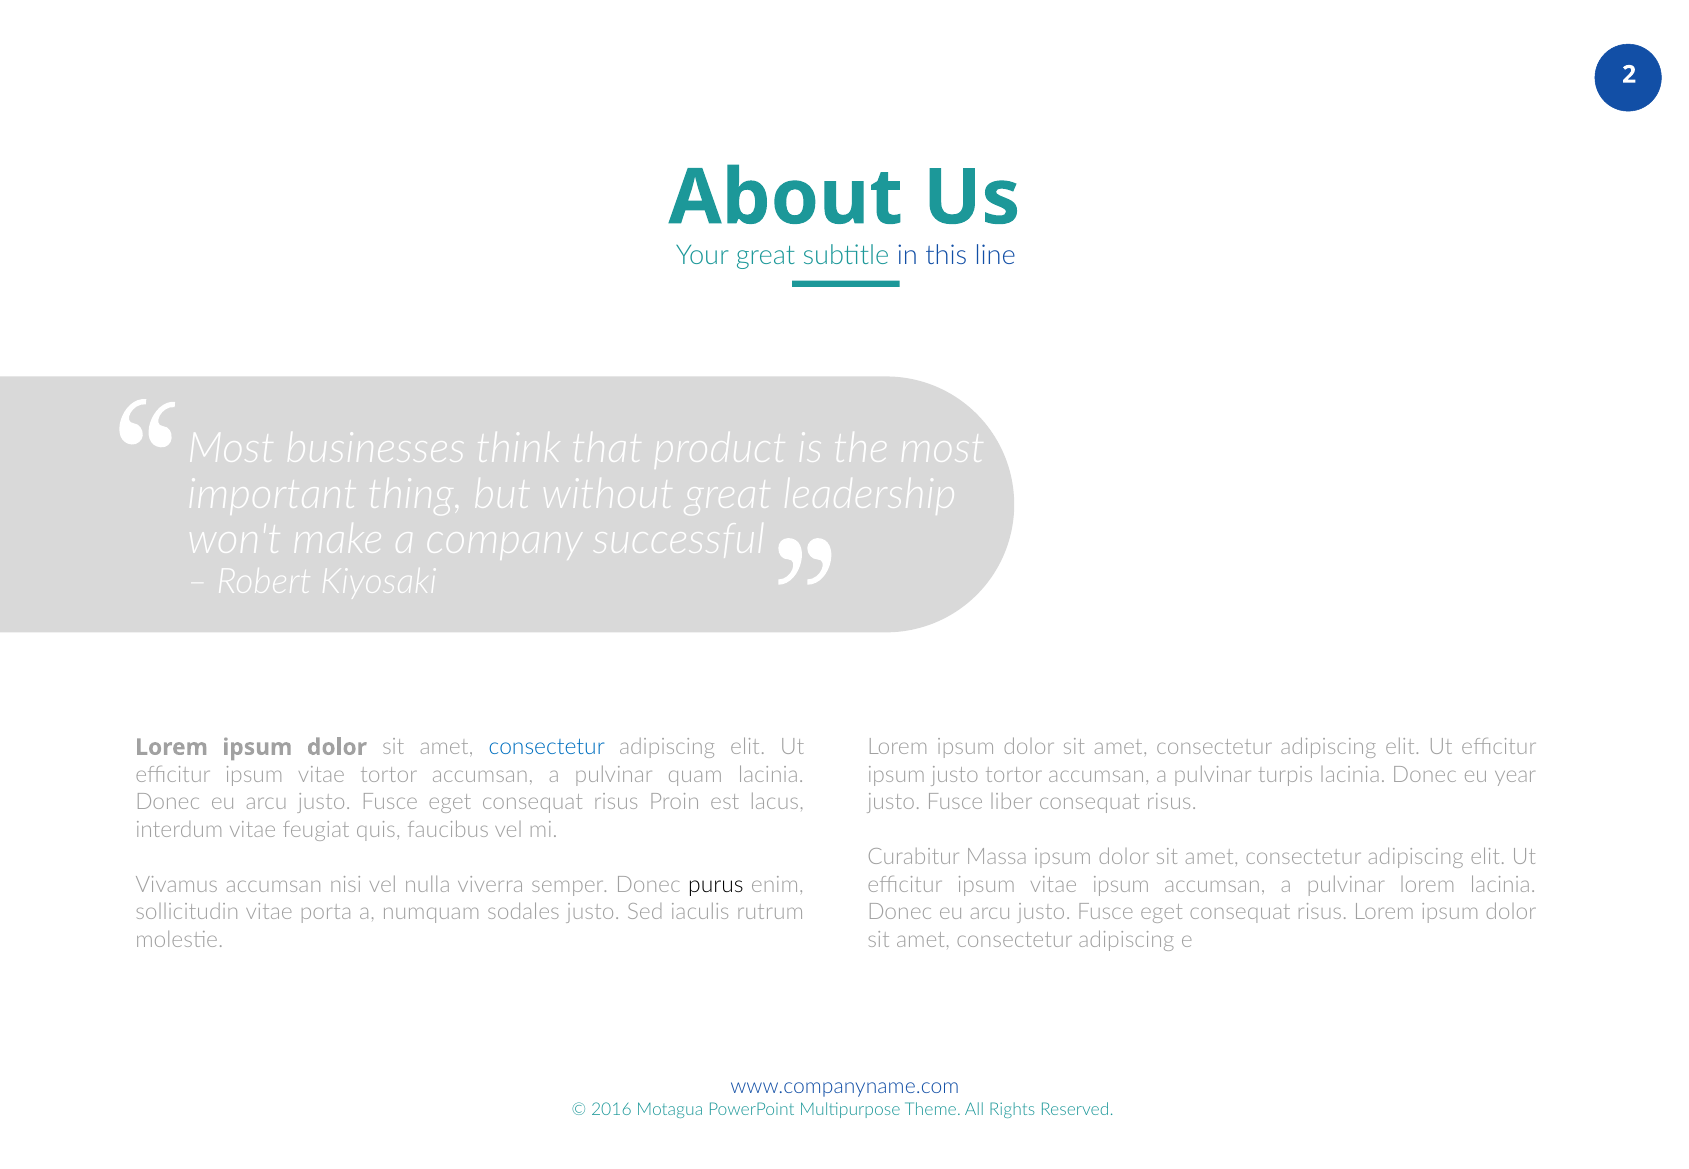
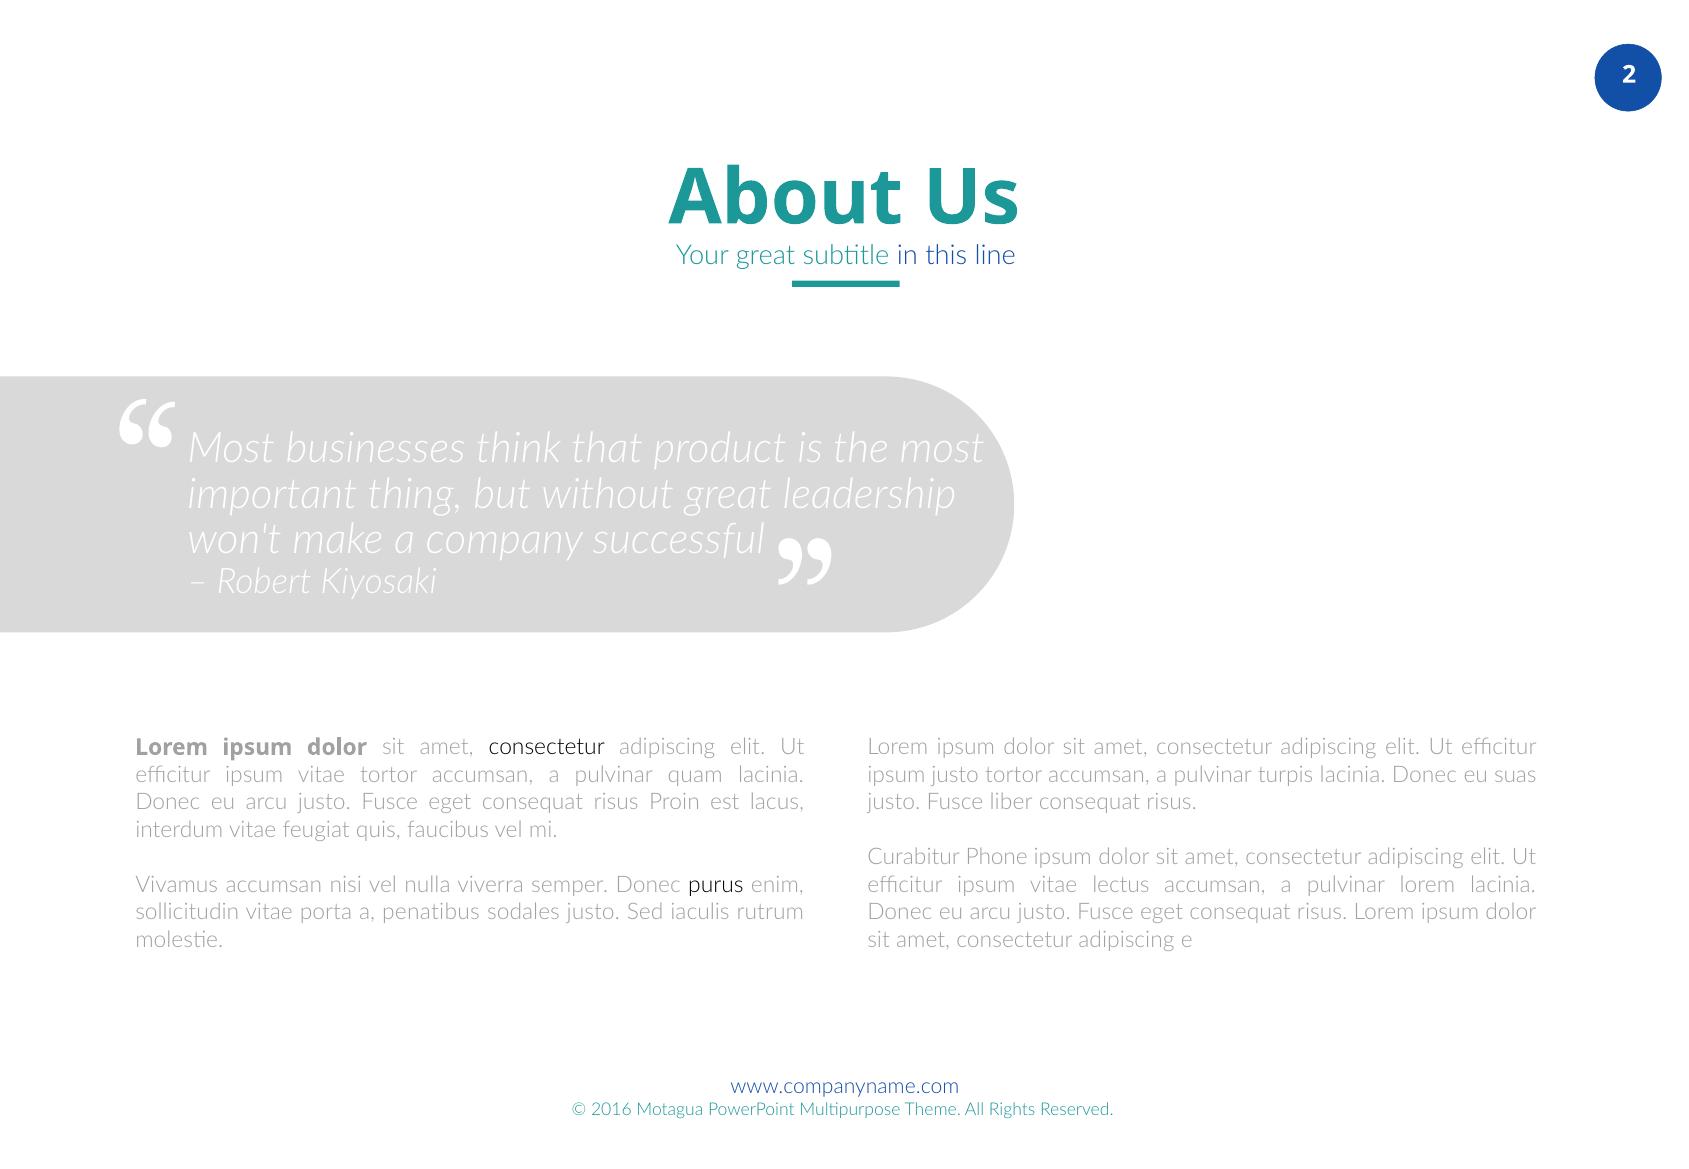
consectetur colour: blue -> black (547, 747)
year: year -> suas (1515, 775)
Massa: Massa -> Phone (997, 857)
vitae ipsum: ipsum -> lectus (1121, 885)
numquam: numquam -> penatibus (431, 912)
